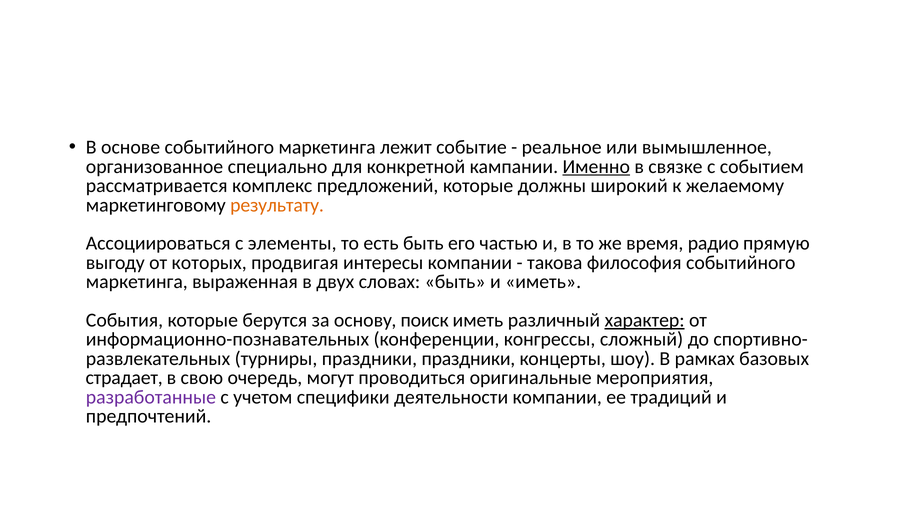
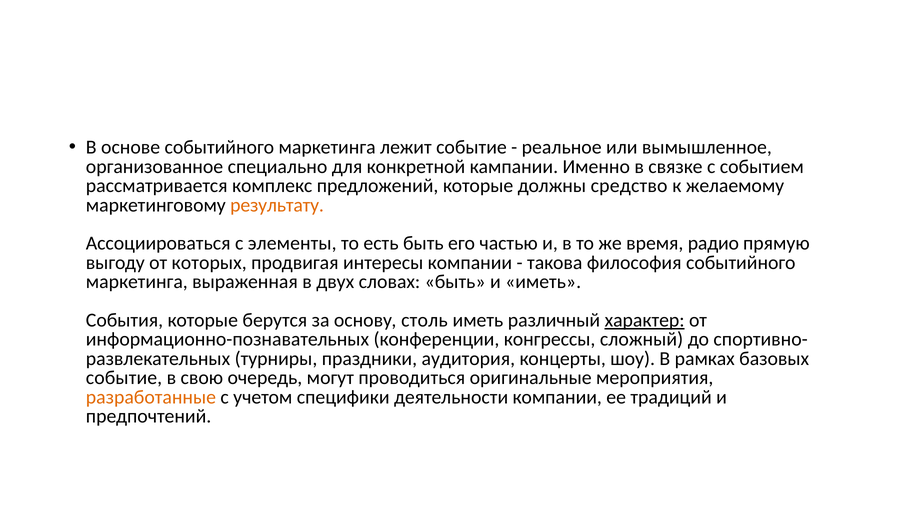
Именно underline: present -> none (596, 167)
широкий: широкий -> средство (629, 186)
поиск: поиск -> столь (424, 321)
праздники праздники: праздники -> аудитория (468, 359)
страдает: страдает -> событие (124, 378)
разработанные colour: purple -> orange (151, 397)
